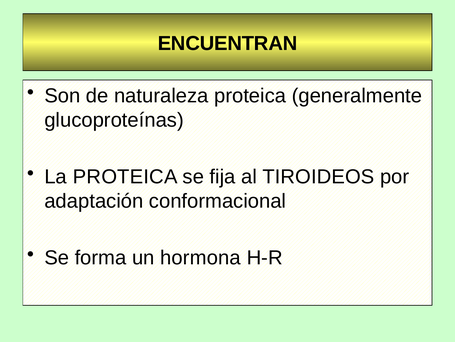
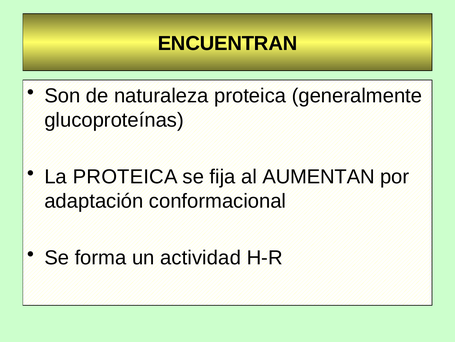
TIROIDEOS: TIROIDEOS -> AUMENTAN (319, 176)
hormona: hormona -> actividad (201, 257)
